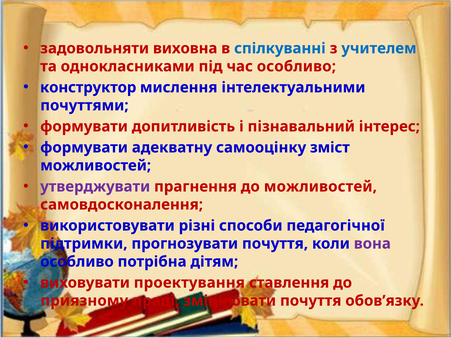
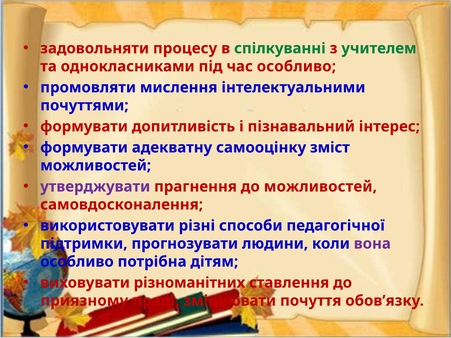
виховна: виховна -> процесу (185, 48)
спілкуванні colour: blue -> green (280, 48)
учителем colour: blue -> green (379, 48)
конструктор: конструктор -> промовляти (88, 87)
прогнозувати почуття: почуття -> людини (275, 244)
проектування: проектування -> різноманітних (189, 283)
